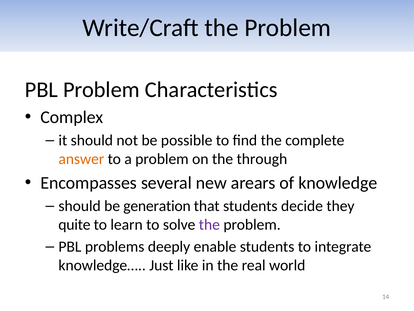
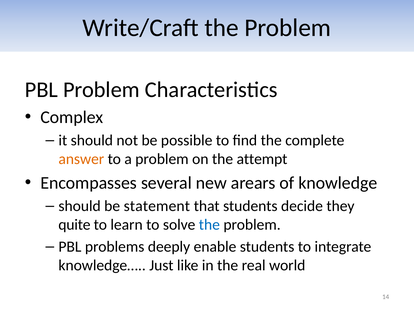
through: through -> attempt (262, 159)
generation: generation -> statement (157, 206)
the colour: purple -> blue (209, 224)
